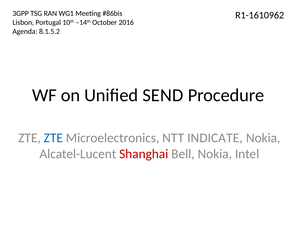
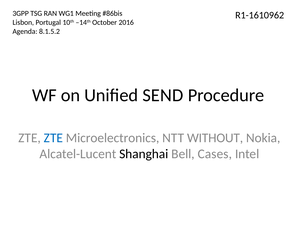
INDICATE: INDICATE -> WITHOUT (215, 137)
Shanghai colour: red -> black (144, 153)
Bell Nokia: Nokia -> Cases (215, 153)
